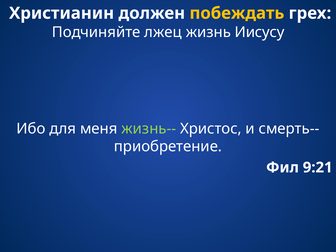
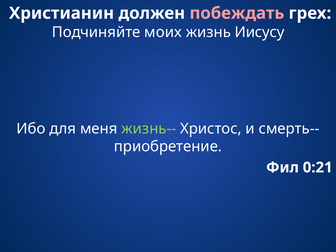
побеждать colour: yellow -> pink (237, 13)
лжец: лжец -> моих (163, 32)
9:21: 9:21 -> 0:21 (318, 167)
